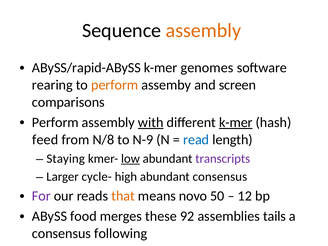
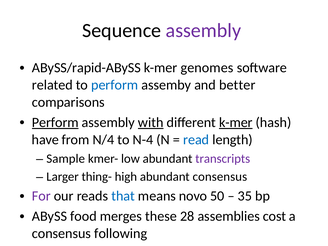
assembly colour: orange -> purple (203, 31)
rearing: rearing -> related (52, 85)
perform colour: orange -> blue (115, 85)
screen: screen -> better (237, 85)
Perform underline: none -> present (55, 122)
feed: feed -> have (45, 140)
N/8: N/8 -> N/4 (103, 140)
N-9: N-9 -> N-4 (143, 140)
Staying: Staying -> Sample (66, 159)
low underline: present -> none (130, 159)
cycle-: cycle- -> thing- (97, 177)
that colour: orange -> blue (123, 196)
12: 12 -> 35 (245, 196)
92: 92 -> 28 (187, 216)
tails: tails -> cost (275, 216)
